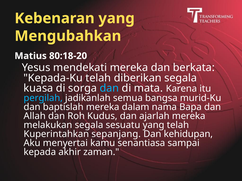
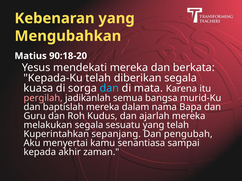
80:18-20: 80:18-20 -> 90:18-20 (68, 56)
pergilah colour: light blue -> pink (43, 98)
Allah: Allah -> Guru (35, 116)
kehidupan: kehidupan -> pengubah (188, 134)
